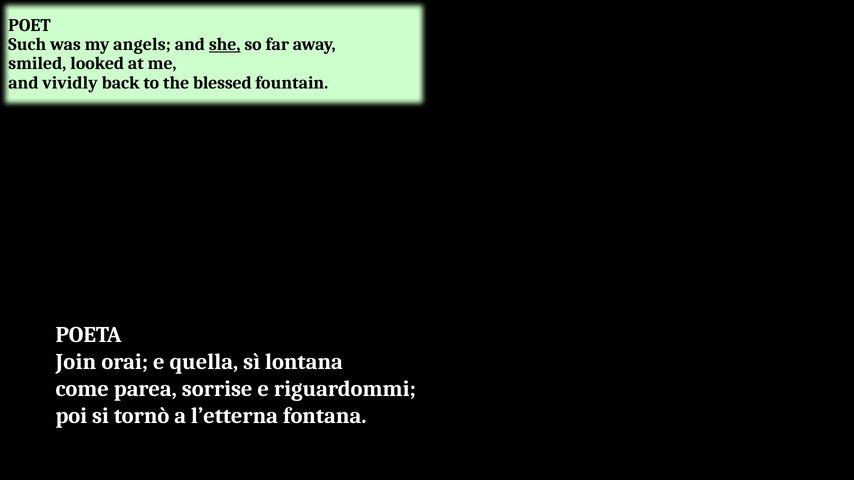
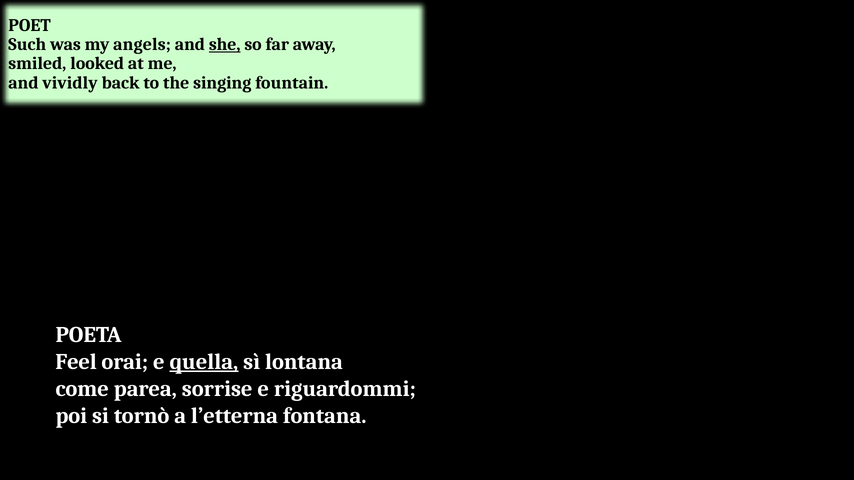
blessed: blessed -> singing (222, 83)
Join: Join -> Feel (76, 362)
quella underline: none -> present (204, 362)
